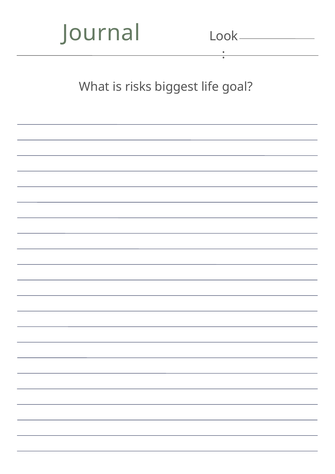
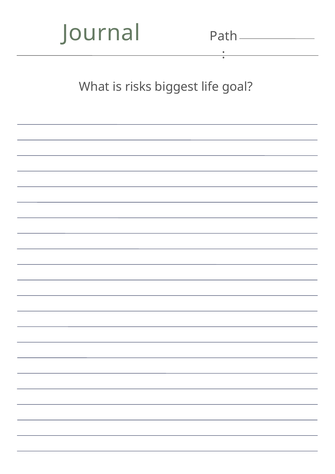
Look: Look -> Path (224, 36)
